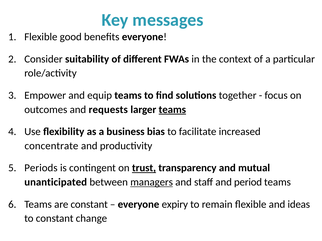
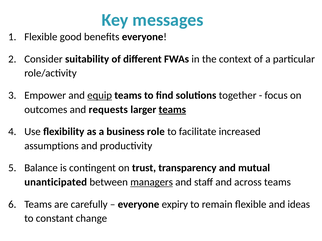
equip underline: none -> present (100, 96)
bias: bias -> role (156, 132)
concentrate: concentrate -> assumptions (51, 146)
Periods: Periods -> Balance (41, 168)
trust underline: present -> none (144, 168)
period: period -> across (248, 182)
are constant: constant -> carefully (89, 205)
